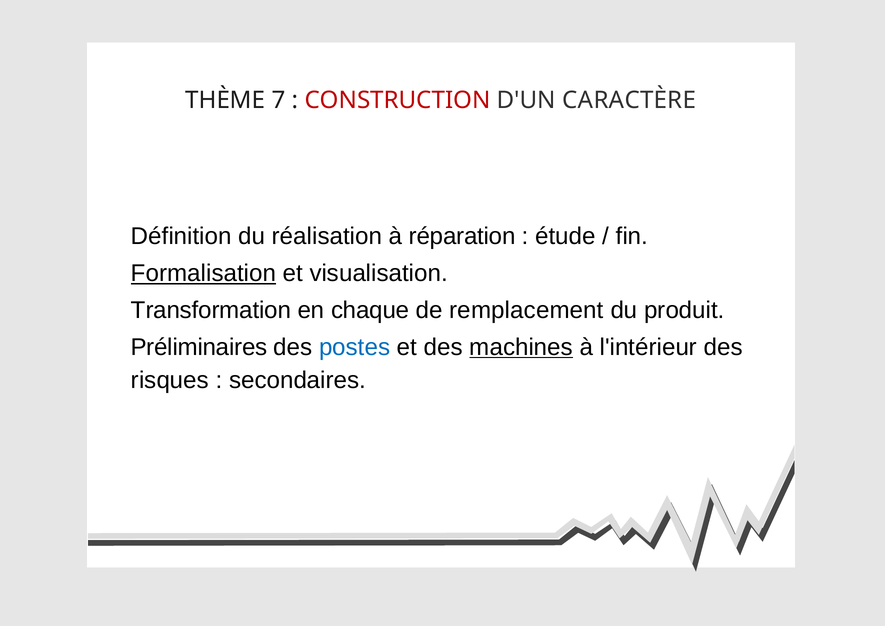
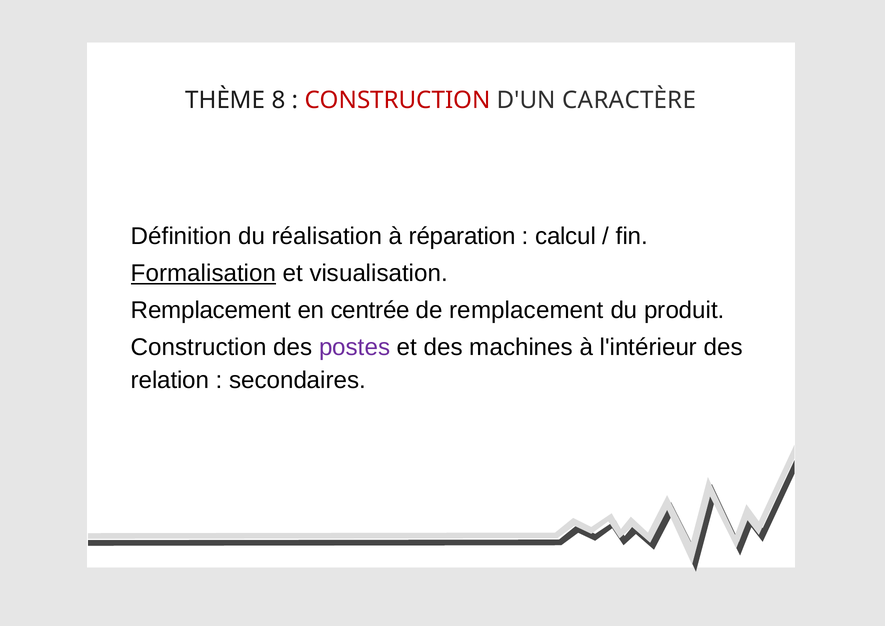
7: 7 -> 8 (279, 100)
étude: étude -> calcul (566, 236)
Transformation: Transformation -> Remplacement (211, 310)
chaque: chaque -> centrée (370, 310)
Préliminaires: Préliminaires -> Construction (199, 347)
postes colour: blue -> purple (355, 347)
machines underline: present -> none (521, 347)
risques: risques -> relation (170, 380)
